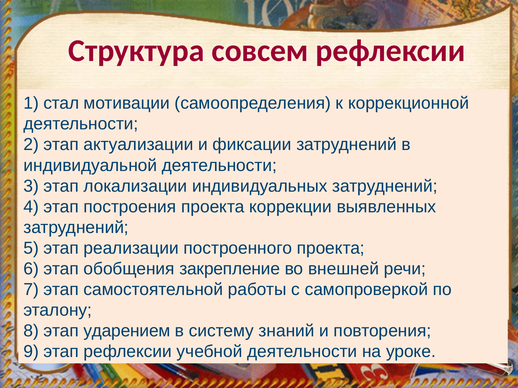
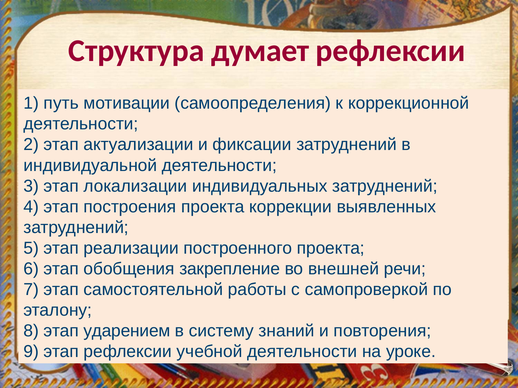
совсем: совсем -> думает (260, 51)
стал: стал -> путь (61, 103)
